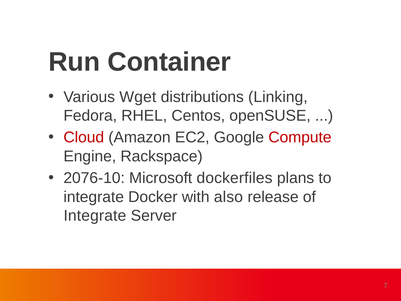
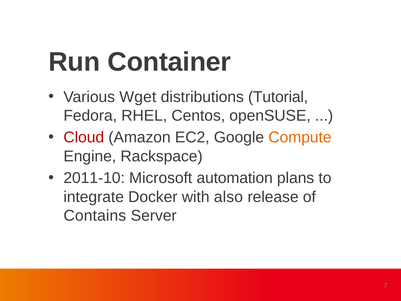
Linking: Linking -> Tutorial (278, 97)
Compute colour: red -> orange (300, 137)
2076-10: 2076-10 -> 2011-10 (94, 178)
dockerfiles: dockerfiles -> automation (235, 178)
Integrate: Integrate -> Contains (95, 215)
